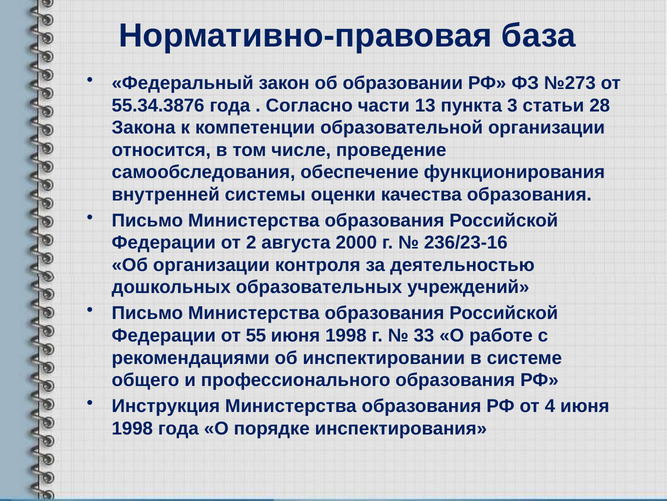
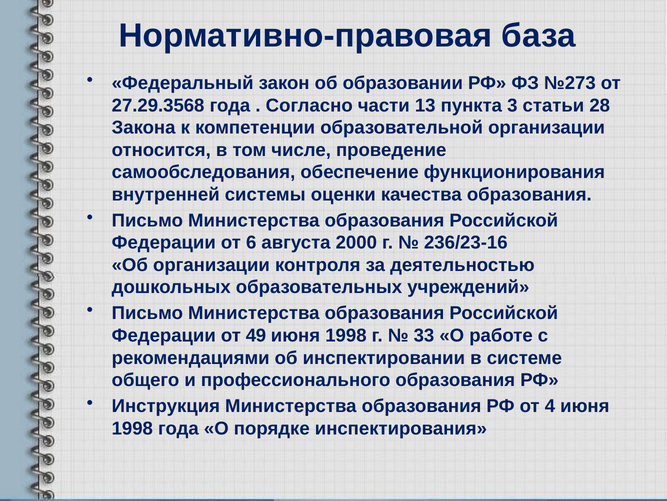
55.34.3876: 55.34.3876 -> 27.29.3568 (158, 105)
2: 2 -> 6 (251, 242)
55: 55 -> 49 (256, 335)
